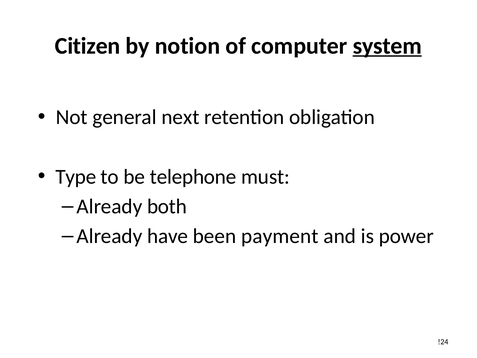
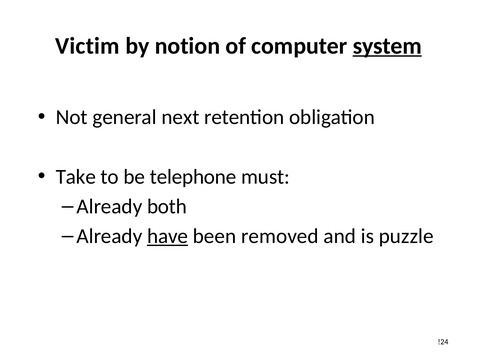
Citizen: Citizen -> Victim (87, 46)
Type: Type -> Take (76, 177)
have underline: none -> present (168, 236)
payment: payment -> removed (280, 236)
power: power -> puzzle (406, 236)
